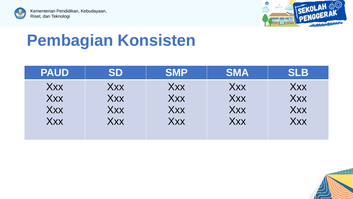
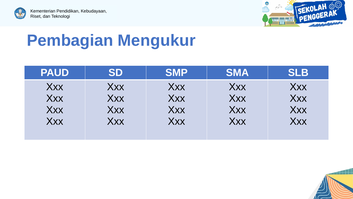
Konsisten: Konsisten -> Mengukur (157, 40)
